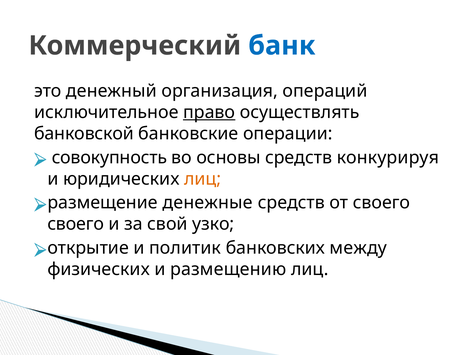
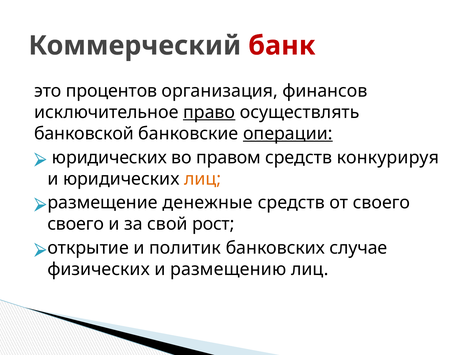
банк colour: blue -> red (282, 46)
денежный: денежный -> процентов (112, 91)
операций: операций -> финансов (325, 91)
операции underline: none -> present (288, 134)
совокупность: совокупность -> юридических (109, 158)
основы: основы -> правом (229, 158)
узко: узко -> рост (213, 224)
между: между -> случае (358, 248)
